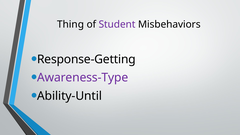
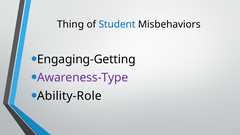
Student colour: purple -> blue (117, 24)
Response-Getting: Response-Getting -> Engaging-Getting (86, 59)
Ability-Until: Ability-Until -> Ability-Role (69, 96)
